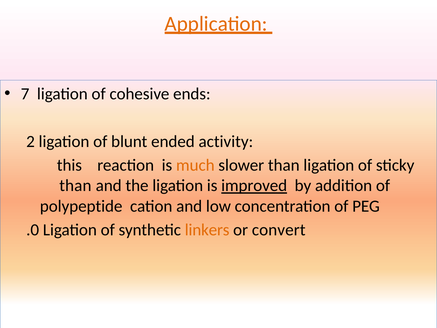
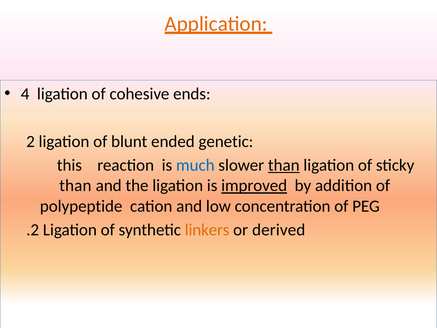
7: 7 -> 4 (25, 94)
activity: activity -> genetic (226, 141)
much colour: orange -> blue (195, 165)
than underline: none -> present (284, 165)
.0: .0 -> .2 (33, 230)
convert: convert -> derived (279, 230)
